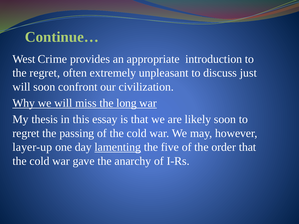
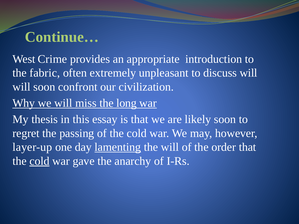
the regret: regret -> fabric (45, 73)
discuss just: just -> will (249, 73)
the five: five -> will (170, 147)
cold underline: none -> present (39, 161)
